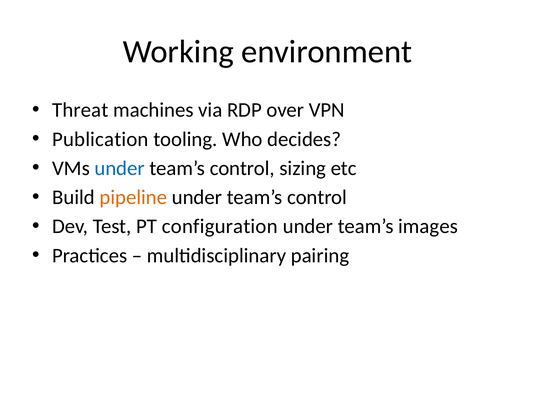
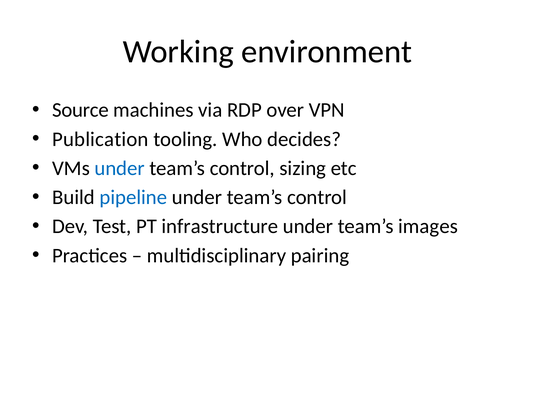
Threat: Threat -> Source (80, 110)
pipeline colour: orange -> blue (133, 197)
configuration: configuration -> infrastructure (220, 227)
